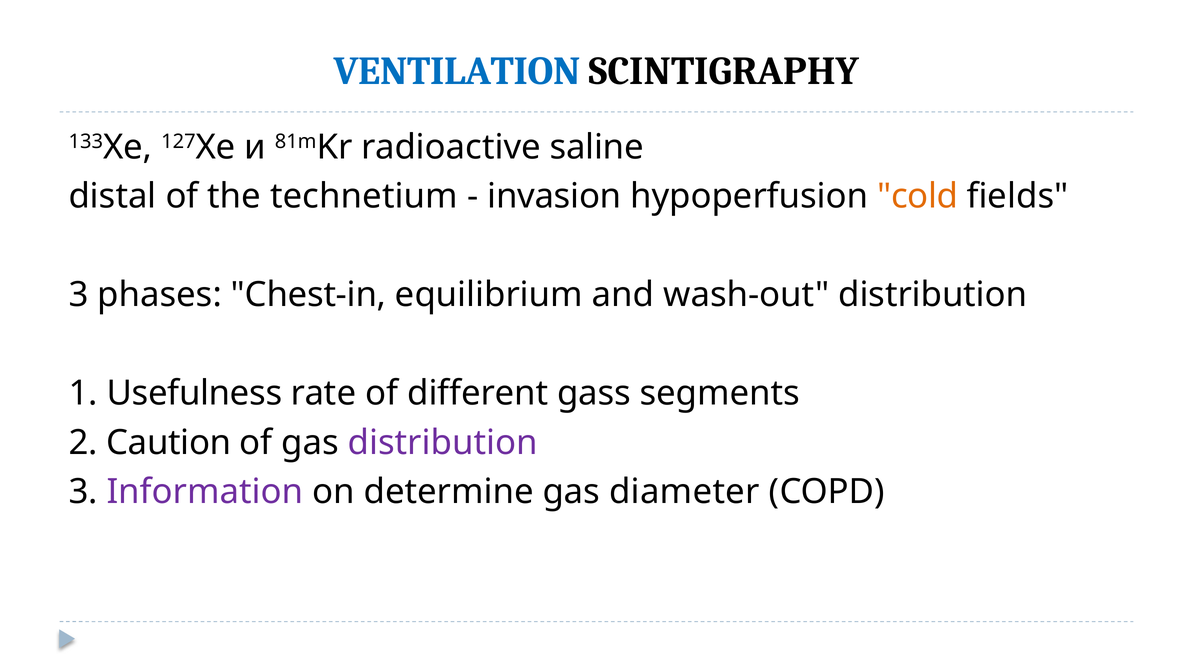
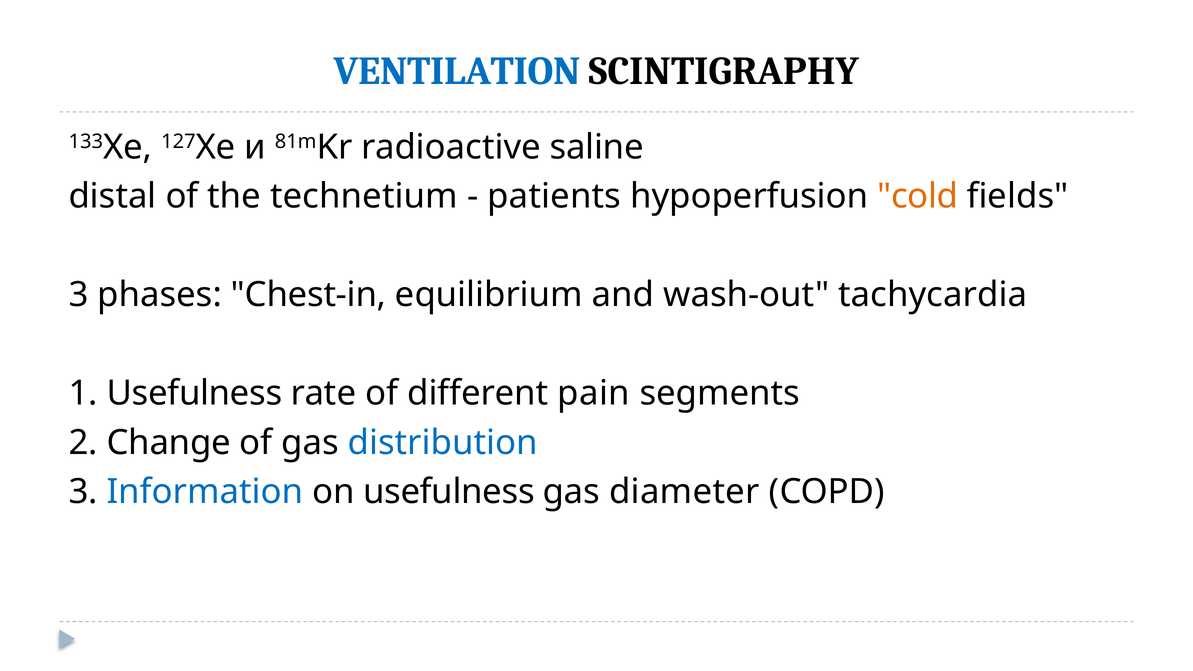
invasion: invasion -> patients (554, 196)
wash-out distribution: distribution -> tachycardia (933, 295)
gass: gass -> pain (594, 393)
Caution: Caution -> Change (169, 443)
distribution colour: purple -> blue (443, 443)
Information colour: purple -> blue (205, 492)
on determine: determine -> usefulness (449, 492)
